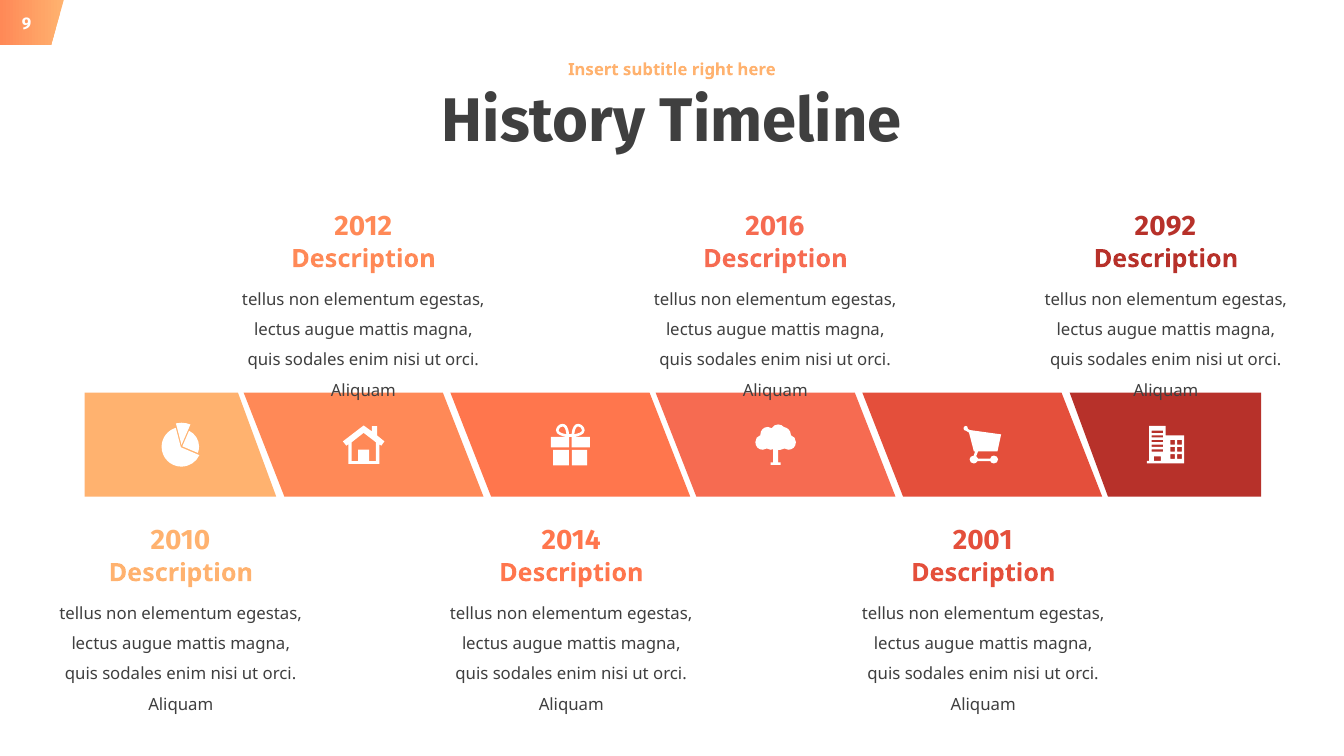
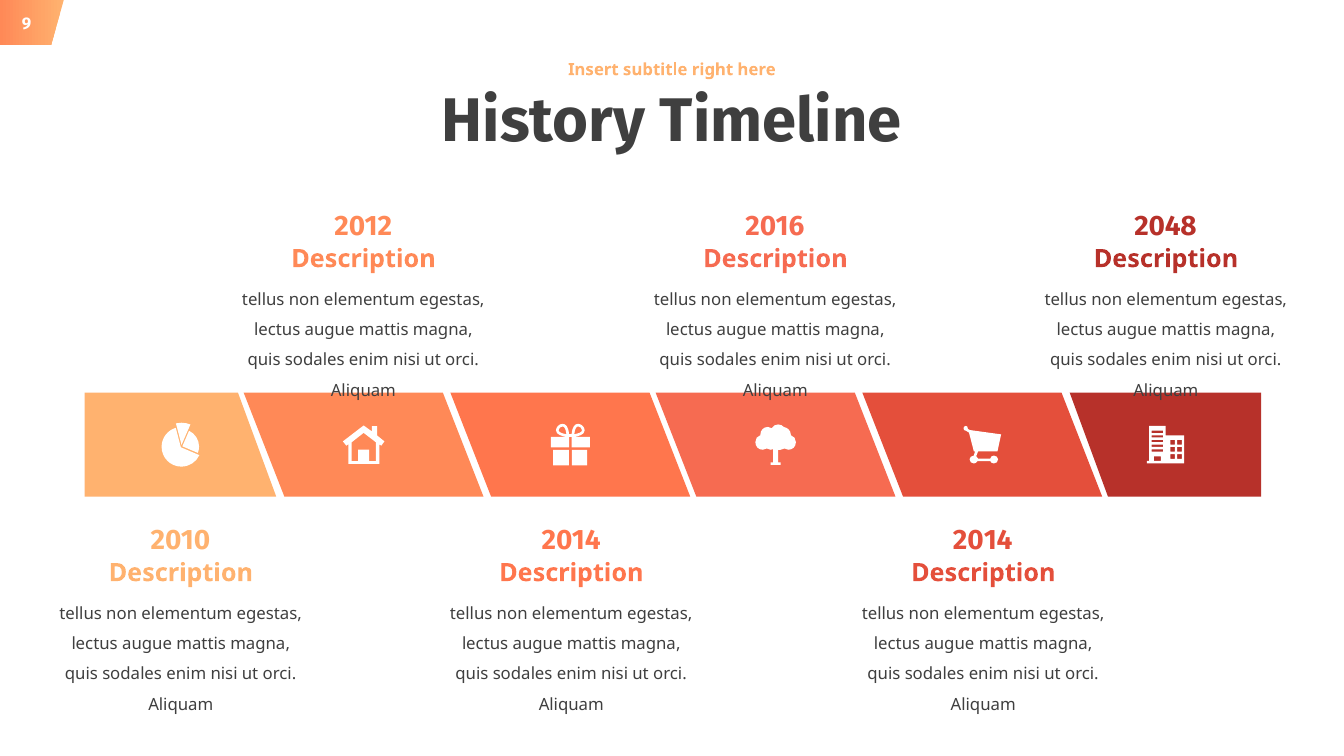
2092: 2092 -> 2048 (1166, 226)
2014 2001: 2001 -> 2014 (983, 540)
